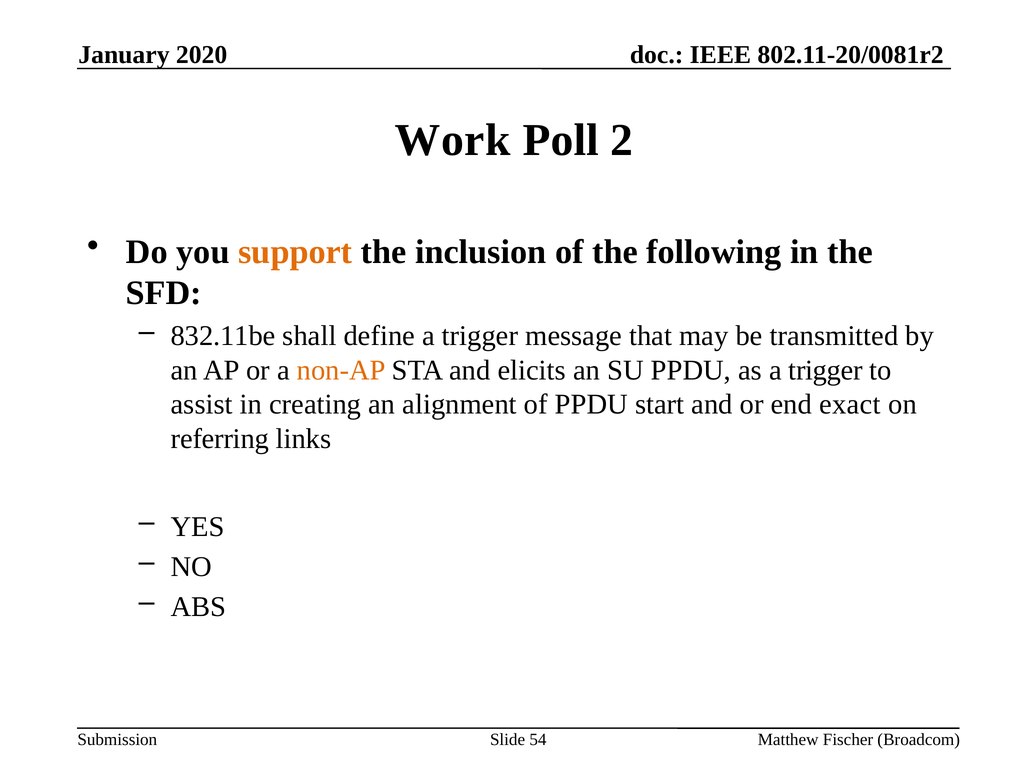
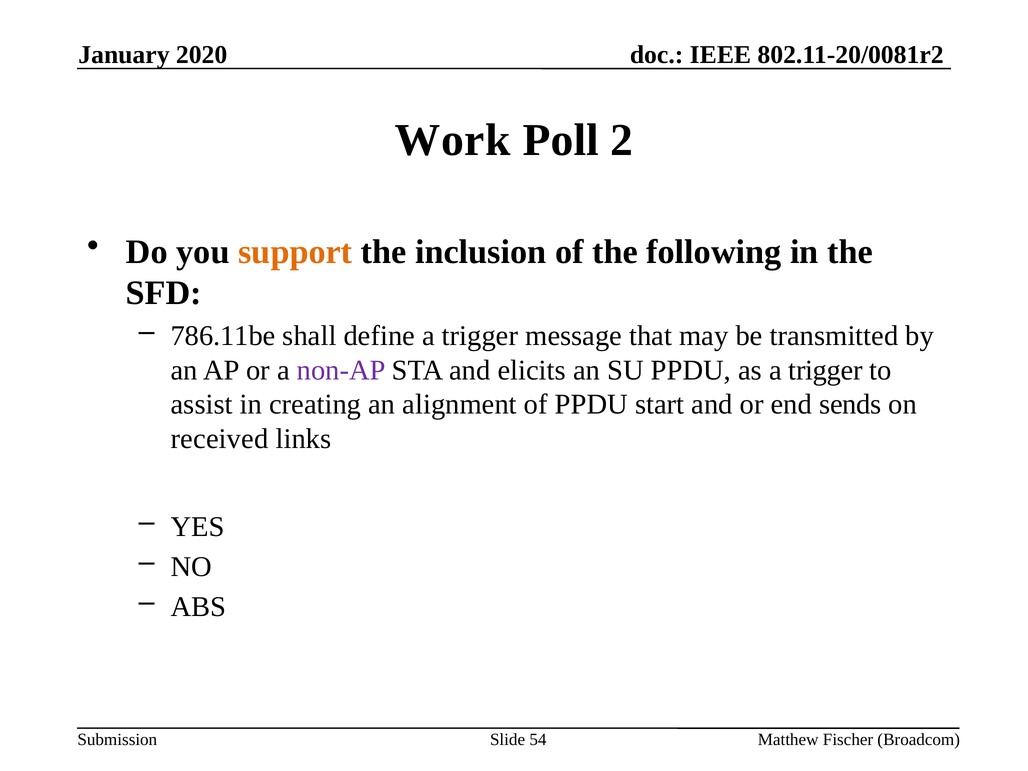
832.11be: 832.11be -> 786.11be (223, 336)
non-AP colour: orange -> purple (341, 370)
exact: exact -> sends (850, 404)
referring: referring -> received (220, 439)
